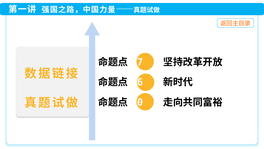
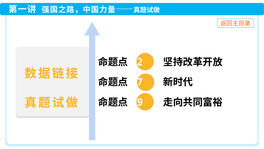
7: 7 -> 2 (140, 62)
6: 6 -> 7 (140, 82)
0: 0 -> 9 (140, 102)
